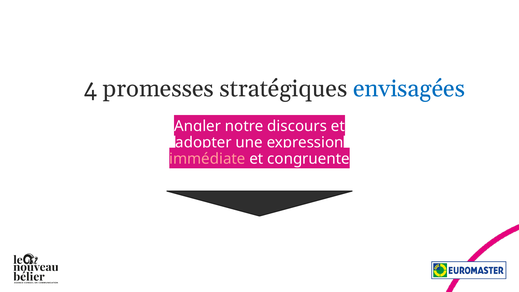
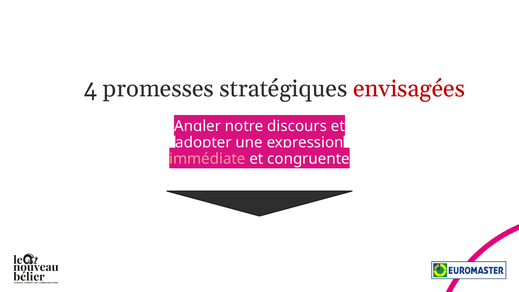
envisagées colour: blue -> red (409, 88)
